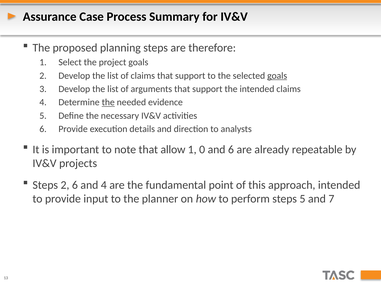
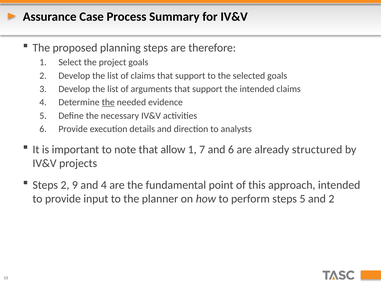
goals underline: present -> none (277, 76)
0: 0 -> 7 (202, 149)
repeatable: repeatable -> structured (317, 149)
2 6: 6 -> 9 (75, 185)
and 7: 7 -> 2 (331, 199)
